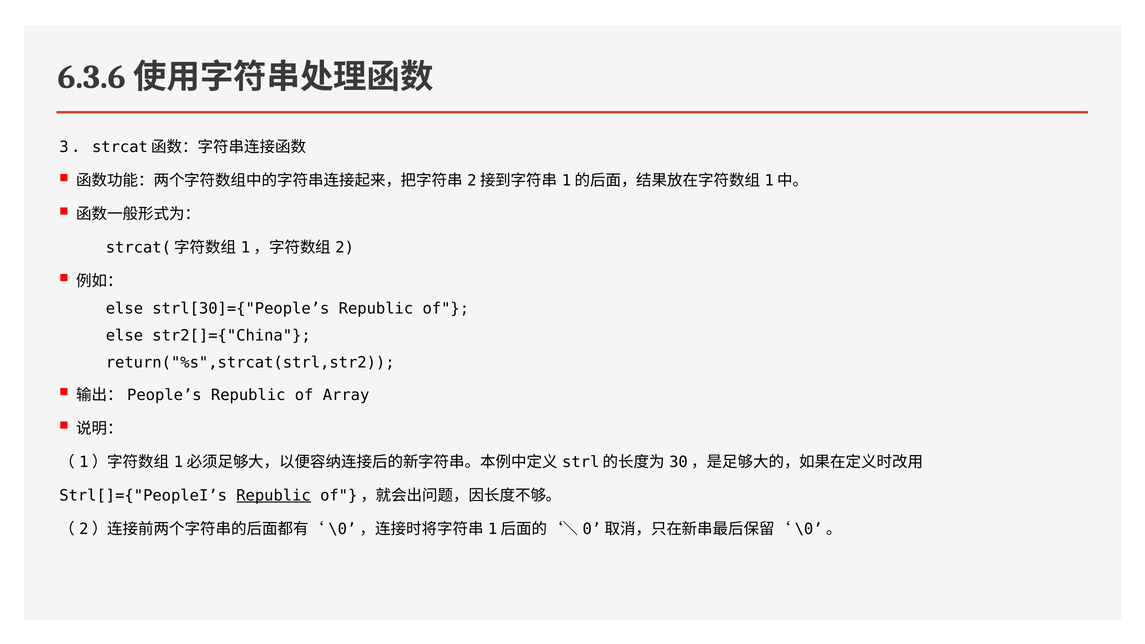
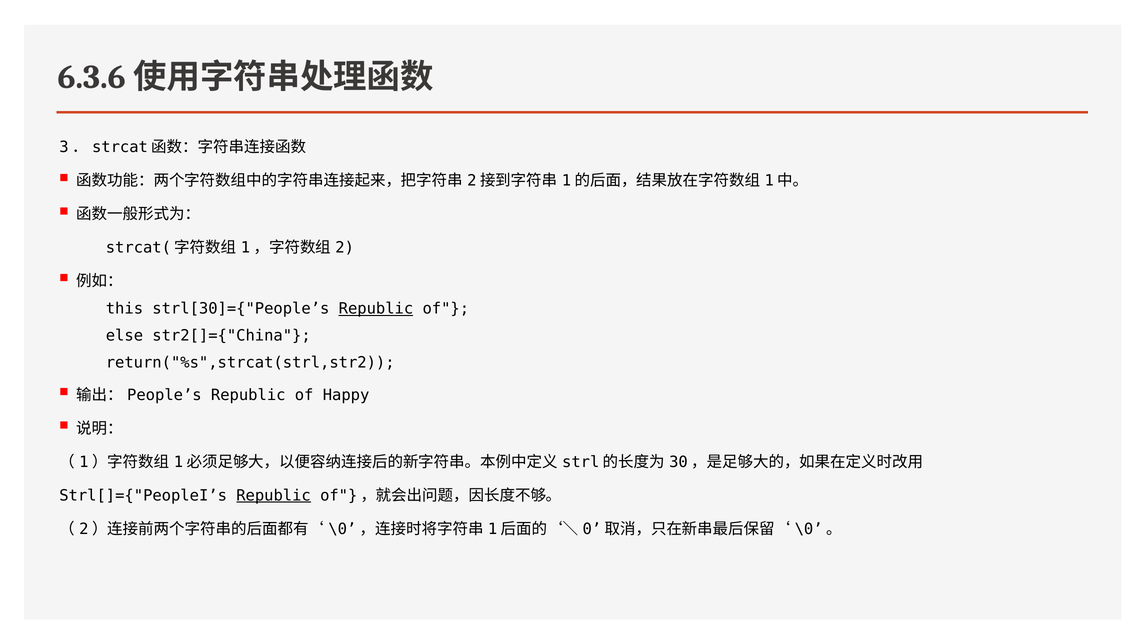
else: else -> this (124, 309)
Republic underline: none -> present (376, 309)
Array: Array -> Happy (346, 395)
